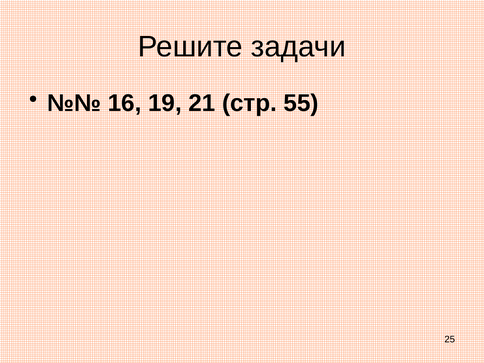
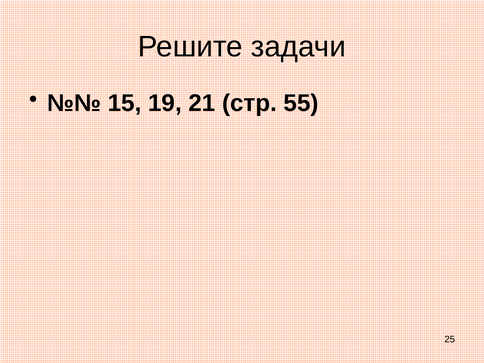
16: 16 -> 15 (125, 103)
